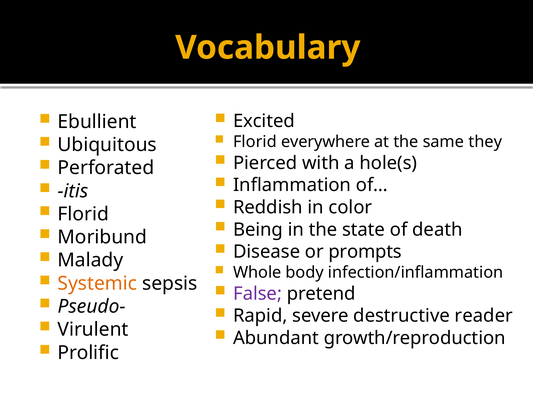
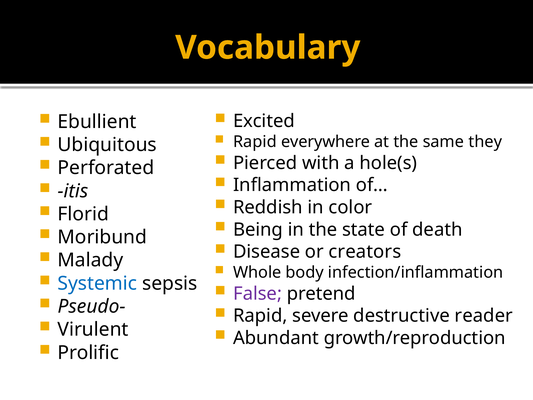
Florid: Florid -> Rapid (255, 142)
prompts: prompts -> creators (365, 252)
Systemic colour: orange -> blue (97, 283)
